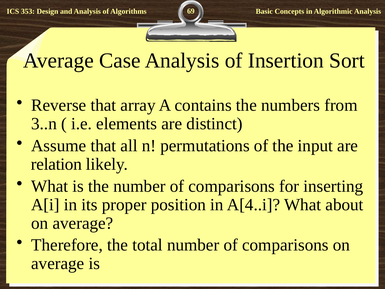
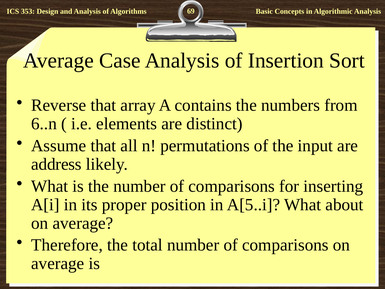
3..n: 3..n -> 6..n (44, 124)
relation: relation -> address (56, 164)
A[4..i: A[4..i -> A[5..i (253, 204)
